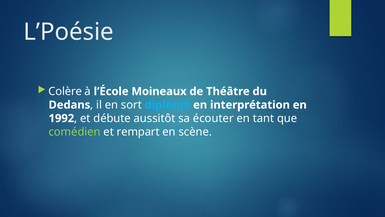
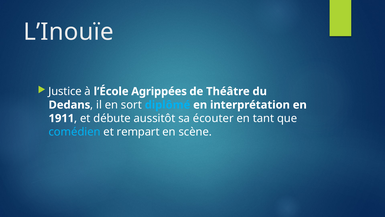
L’Poésie: L’Poésie -> L’Inouïe (68, 32)
Colère: Colère -> Justice (65, 91)
Moineaux: Moineaux -> Agrippées (159, 91)
1992: 1992 -> 1911 (61, 118)
comédien colour: light green -> light blue (75, 132)
